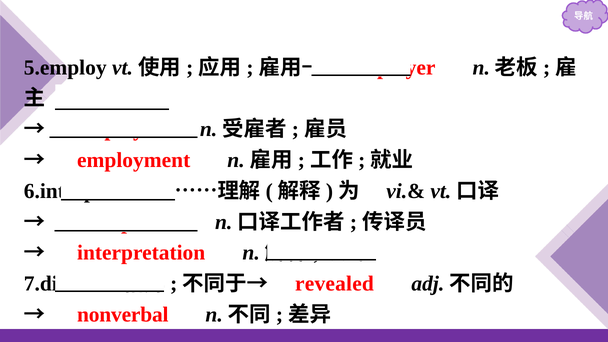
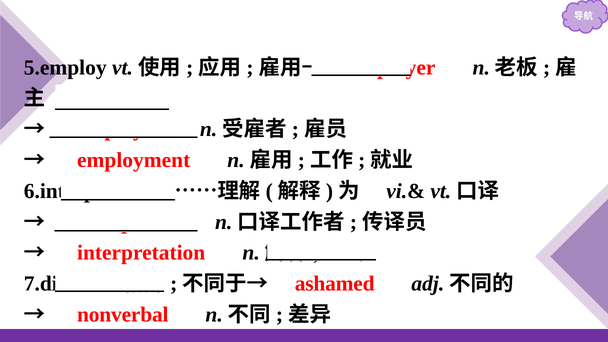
revealed: revealed -> ashamed (335, 284)
